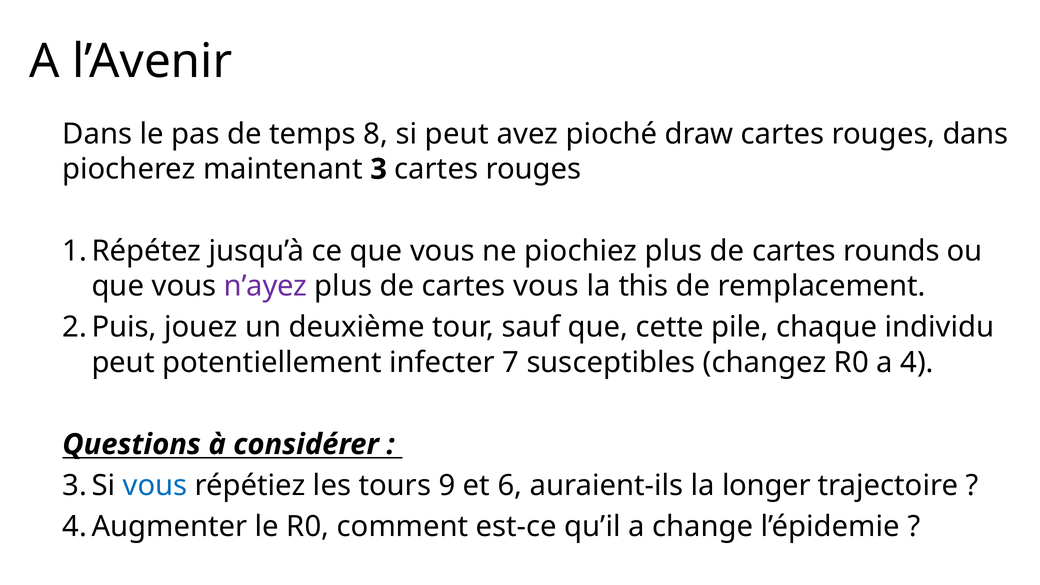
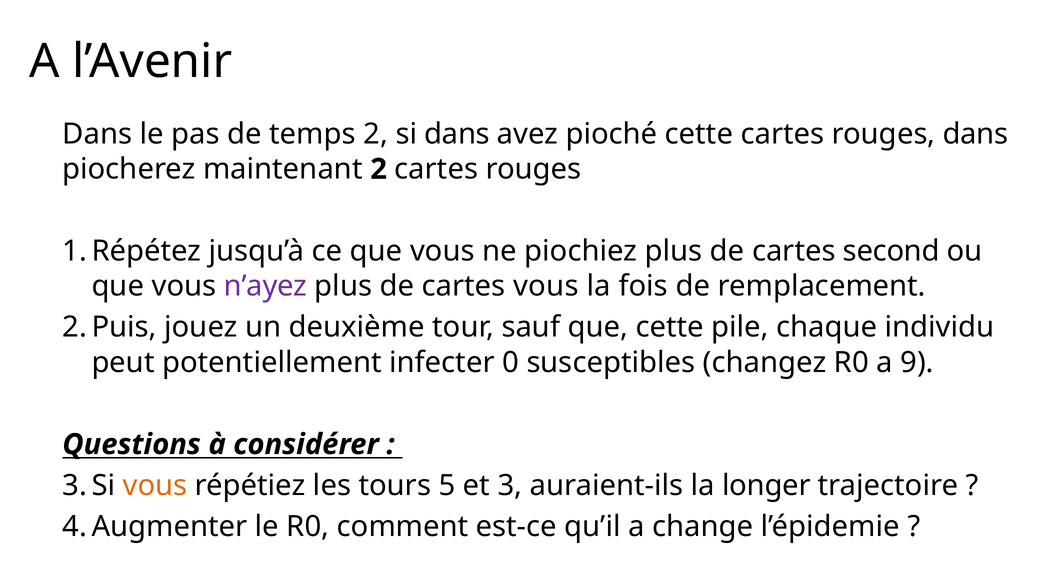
temps 8: 8 -> 2 (376, 134)
si peut: peut -> dans (457, 134)
pioché draw: draw -> cette (699, 134)
maintenant 3: 3 -> 2 (379, 169)
rounds: rounds -> second (891, 251)
this: this -> fois (643, 286)
7: 7 -> 0 (510, 362)
4: 4 -> 9 (917, 362)
vous colour: blue -> orange (155, 485)
9: 9 -> 5 (447, 485)
6: 6 -> 3 (510, 485)
